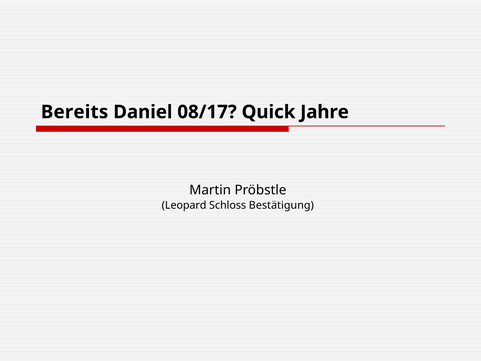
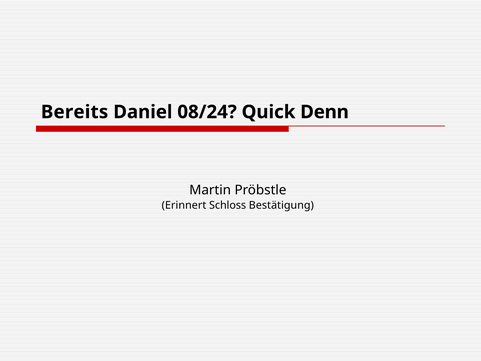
08/17: 08/17 -> 08/24 (207, 112)
Jahre: Jahre -> Denn (325, 112)
Leopard: Leopard -> Erinnert (184, 205)
